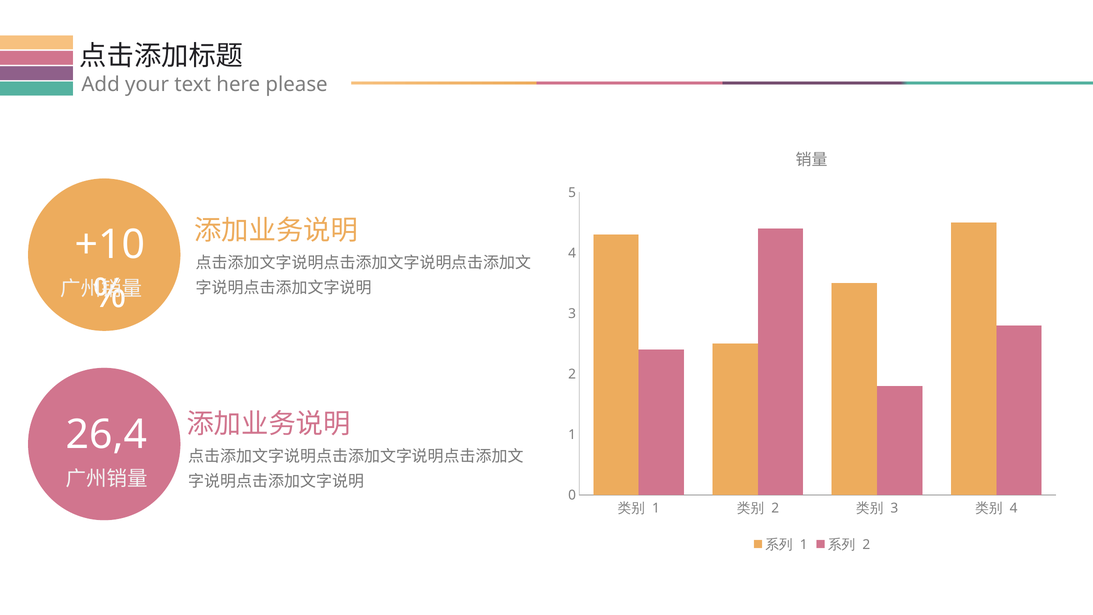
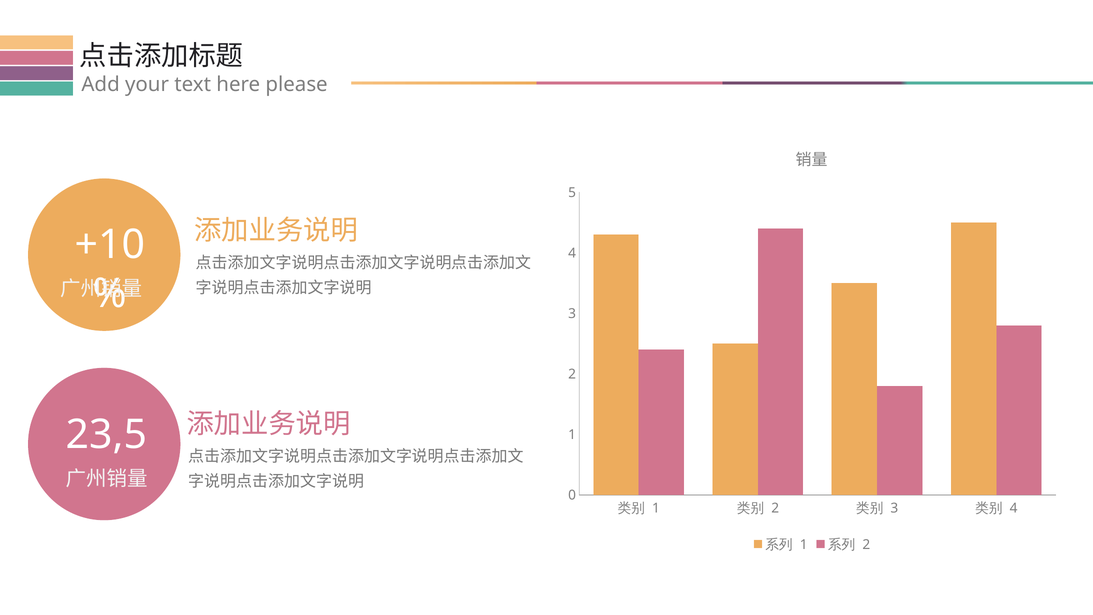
26,4: 26,4 -> 23,5 (106, 434)
